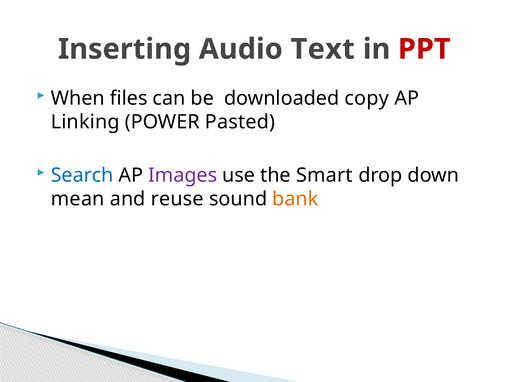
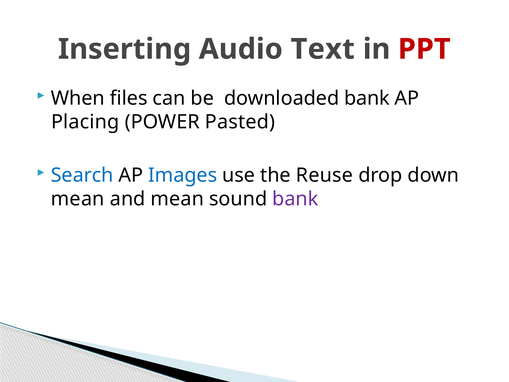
downloaded copy: copy -> bank (367, 98)
Linking: Linking -> Placing (85, 122)
Images colour: purple -> blue (183, 175)
Smart: Smart -> Reuse (324, 175)
and reuse: reuse -> mean (177, 199)
bank colour: orange -> purple (295, 199)
